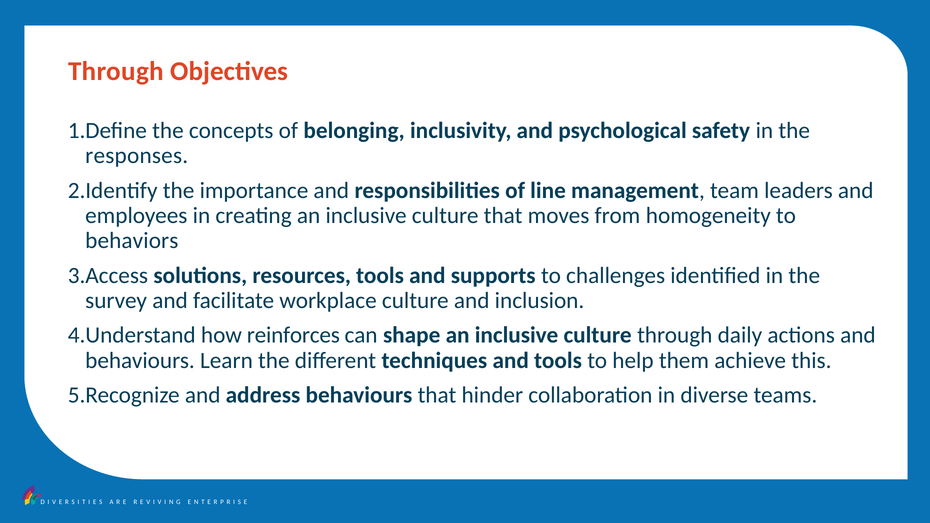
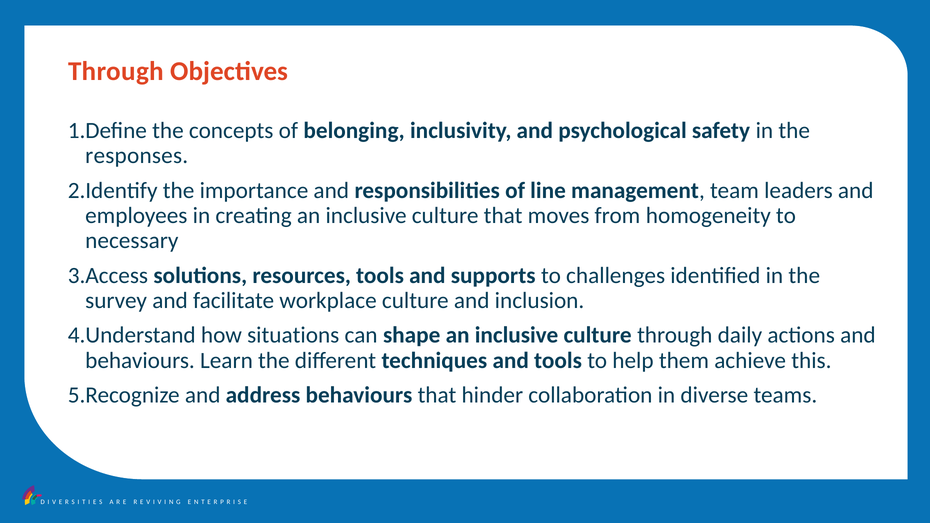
behaviors: behaviors -> necessary (132, 241)
reinforces: reinforces -> situations (293, 335)
